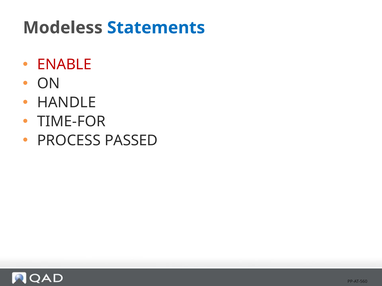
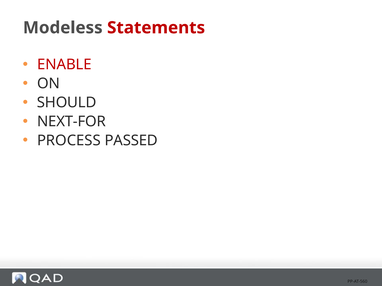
Statements colour: blue -> red (156, 28)
HANDLE: HANDLE -> SHOULD (67, 103)
TIME-FOR: TIME-FOR -> NEXT-FOR (71, 122)
